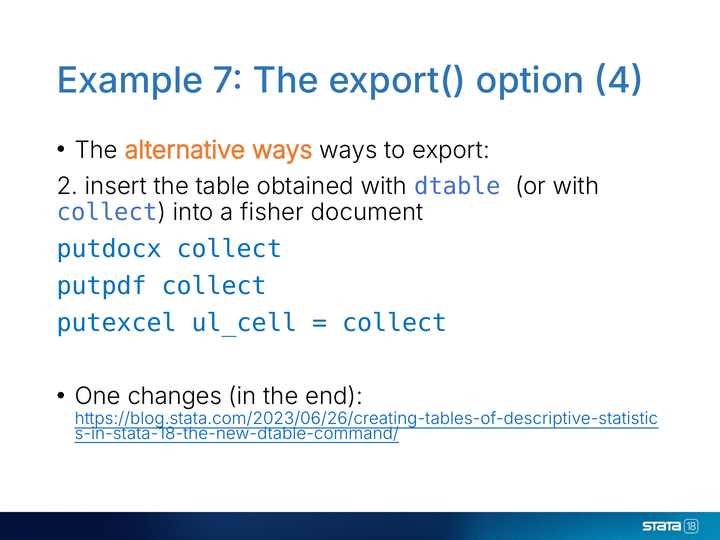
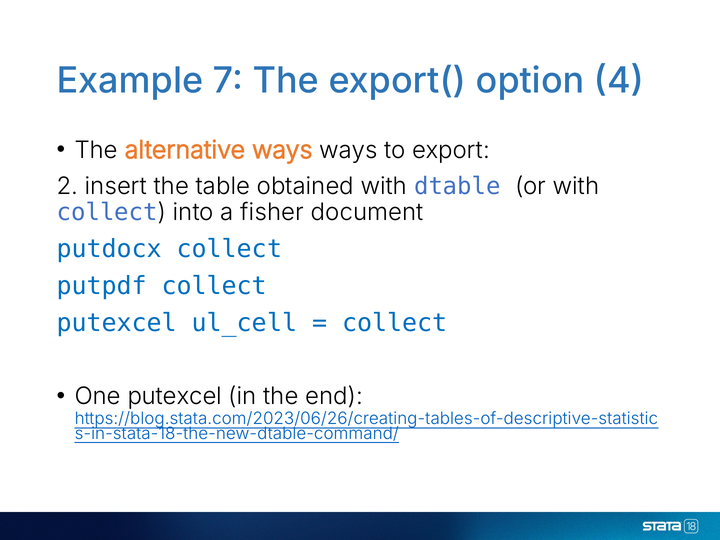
One changes: changes -> putexcel (175, 396)
